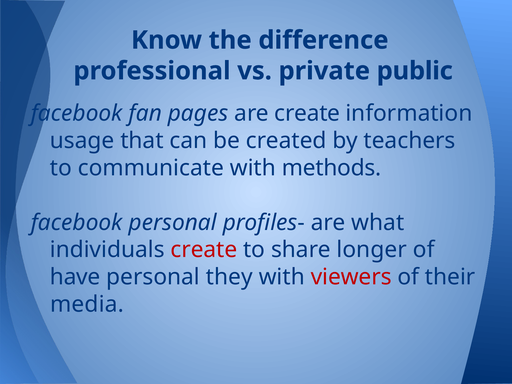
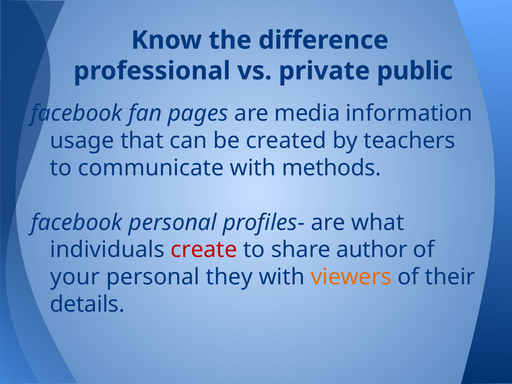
are create: create -> media (307, 113)
longer: longer -> author (372, 250)
have: have -> your (75, 277)
viewers colour: red -> orange (351, 277)
media: media -> details (87, 304)
